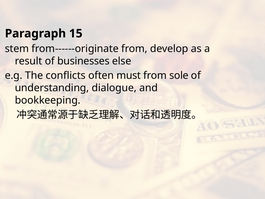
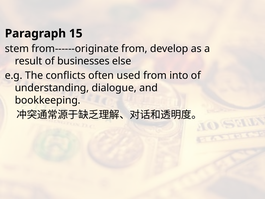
must: must -> used (129, 75)
sole: sole -> into (179, 75)
